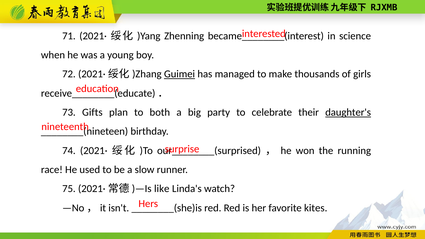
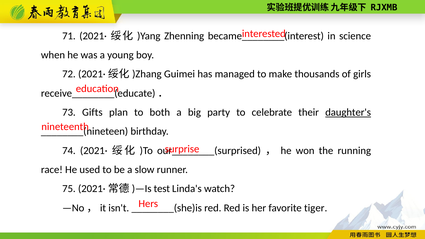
Guimei underline: present -> none (180, 74)
like: like -> test (162, 189)
kites: kites -> tiger (316, 208)
